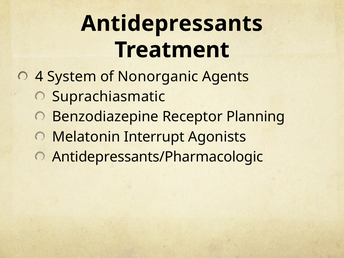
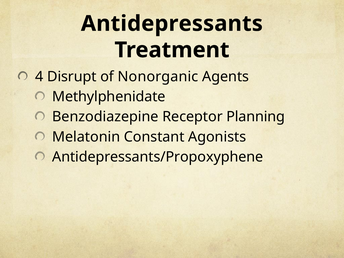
System: System -> Disrupt (72, 77)
Suprachiasmatic: Suprachiasmatic -> Methylphenidate (109, 97)
Interrupt: Interrupt -> Constant (154, 137)
Antidepressants/Pharmacologic: Antidepressants/Pharmacologic -> Antidepressants/Propoxyphene (158, 157)
